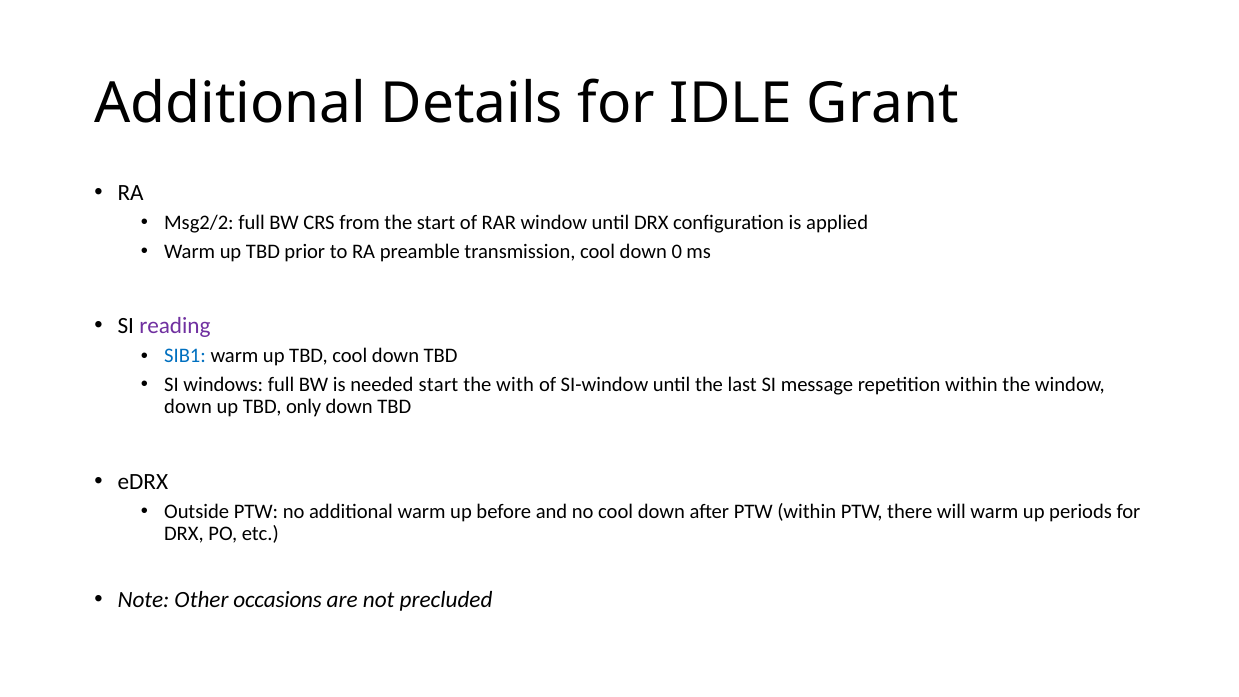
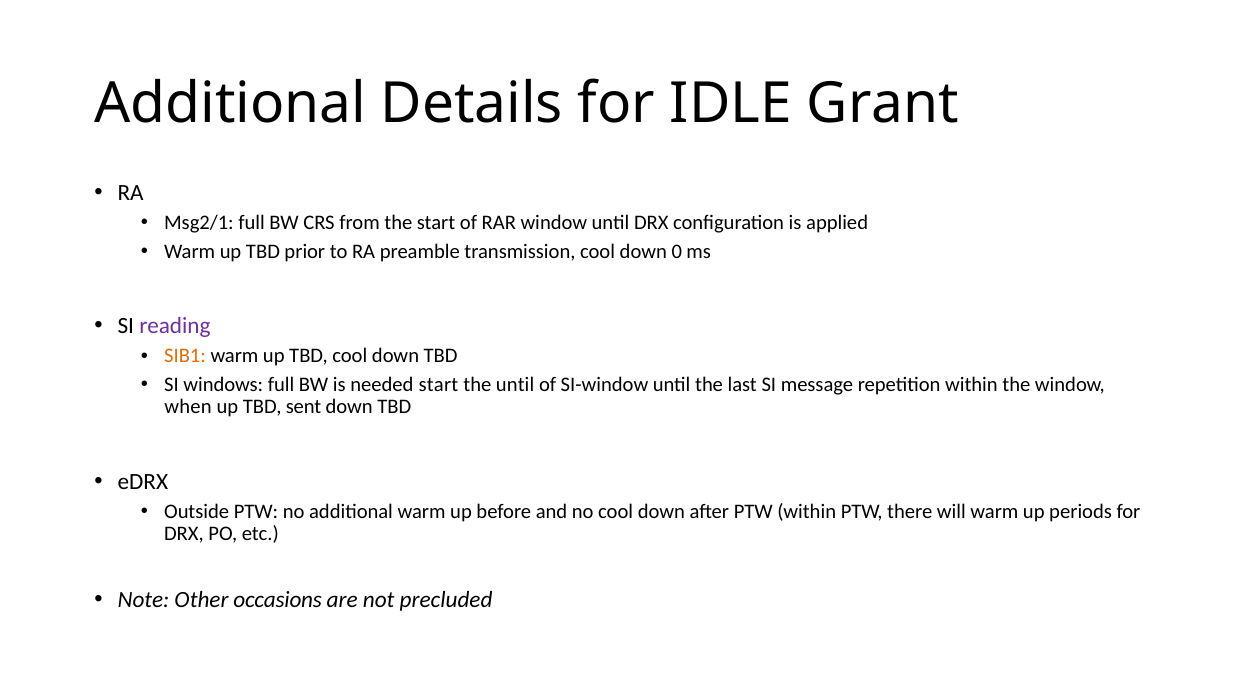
Msg2/2: Msg2/2 -> Msg2/1 (199, 223)
SIB1 colour: blue -> orange (185, 356)
the with: with -> until (515, 385)
down: down -> when (188, 407)
only: only -> sent (304, 407)
